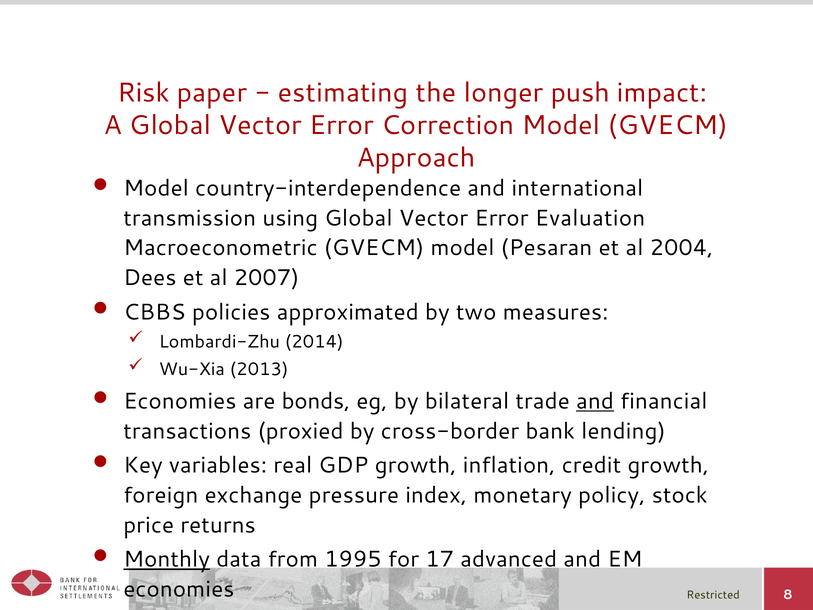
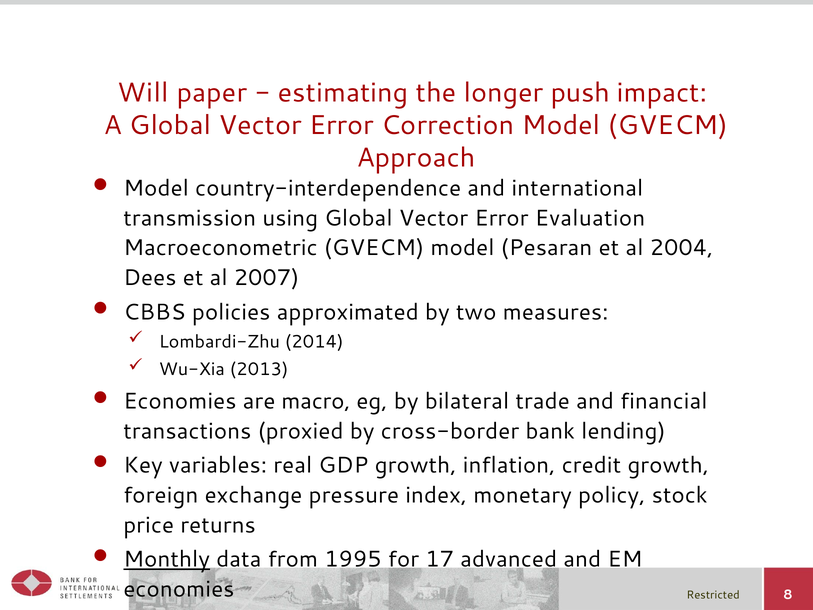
Risk: Risk -> Will (143, 93)
bonds: bonds -> macro (316, 401)
and underline: present -> none (595, 401)
